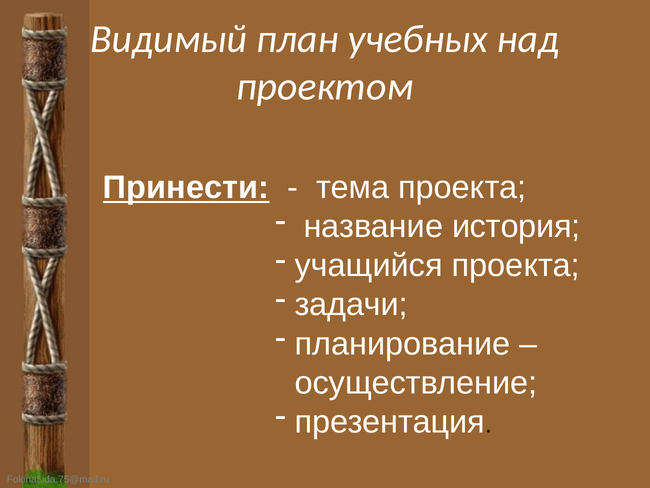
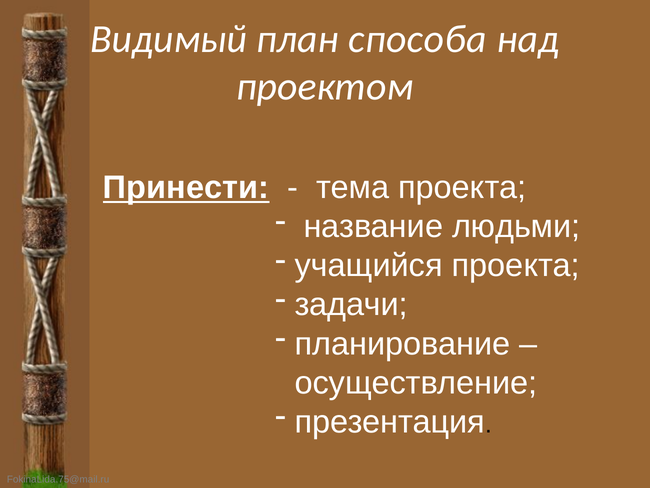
учебных: учебных -> способа (417, 39)
история: история -> людьми (516, 226)
